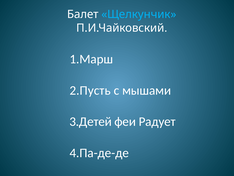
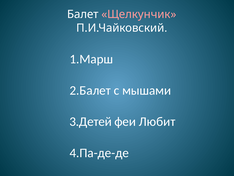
Щелкунчик colour: light blue -> pink (139, 14)
2.Пусть: 2.Пусть -> 2.Балет (90, 90)
Радует: Радует -> Любит (157, 121)
